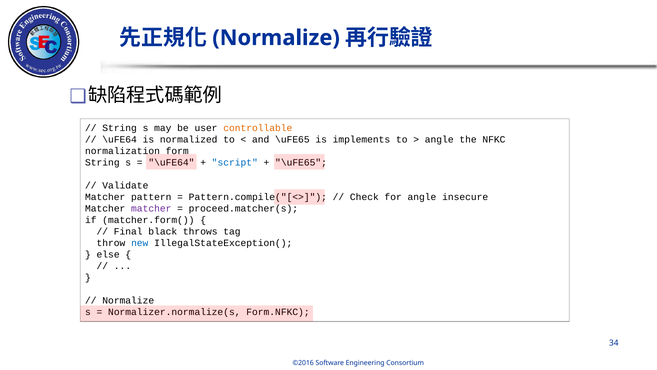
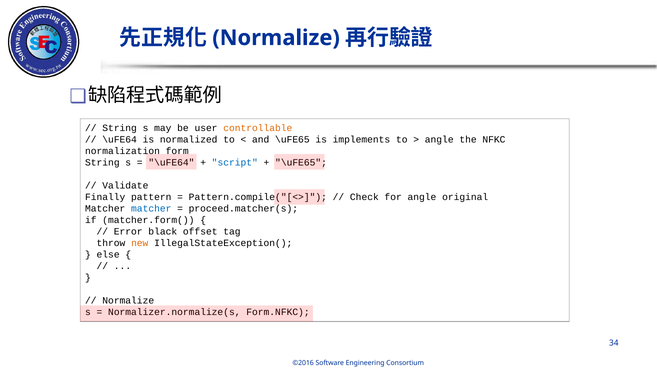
Matcher: Matcher -> Finally (105, 197)
insecure: insecure -> original (465, 197)
matcher colour: purple -> blue (151, 208)
Final: Final -> Error (128, 231)
throws: throws -> offset (200, 231)
new colour: blue -> orange (140, 243)
